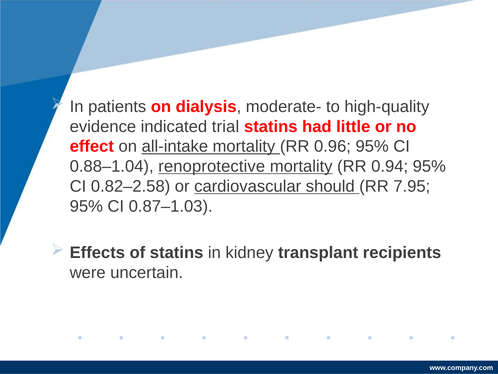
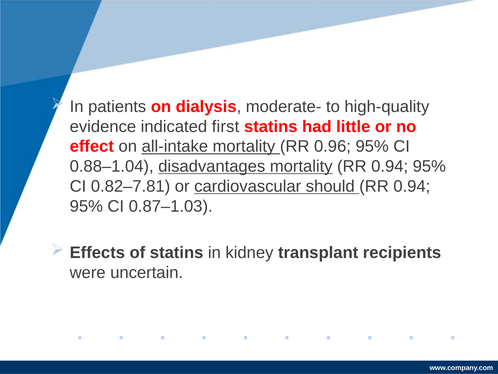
trial: trial -> first (226, 126)
renoprotective: renoprotective -> disadvantages (212, 166)
0.82–2.58: 0.82–2.58 -> 0.82–7.81 (131, 186)
7.95: 7.95 -> 0.94 (412, 186)
